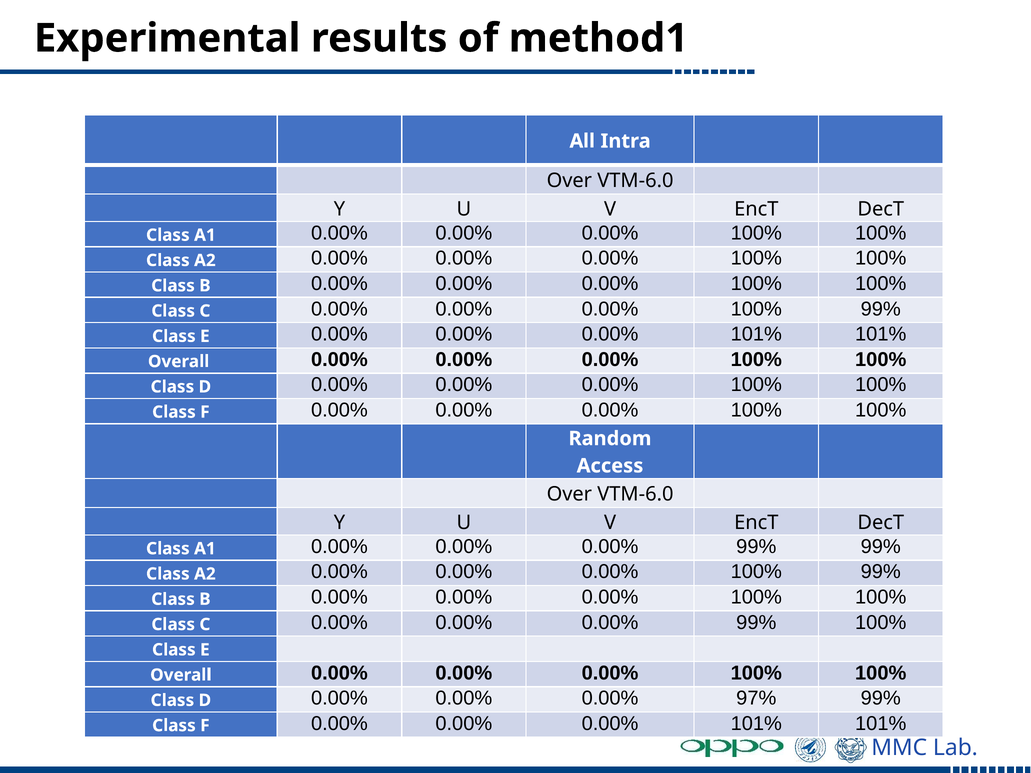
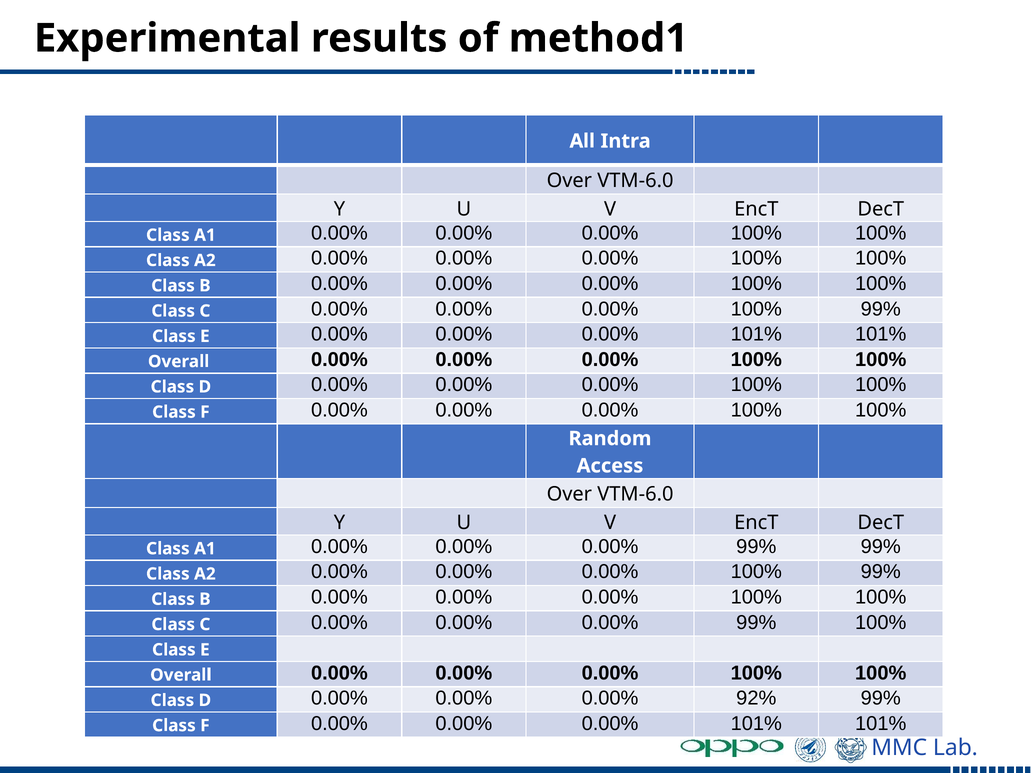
97%: 97% -> 92% (756, 698)
